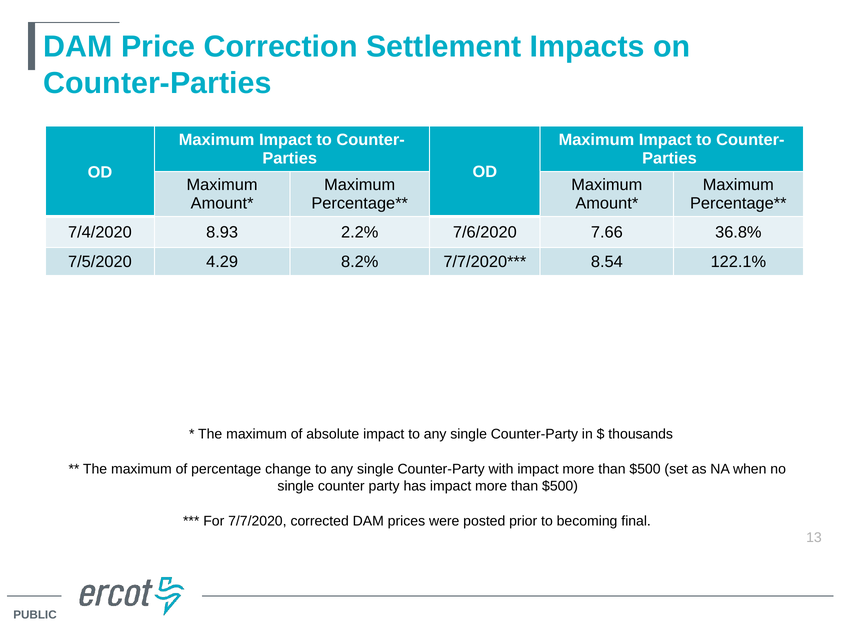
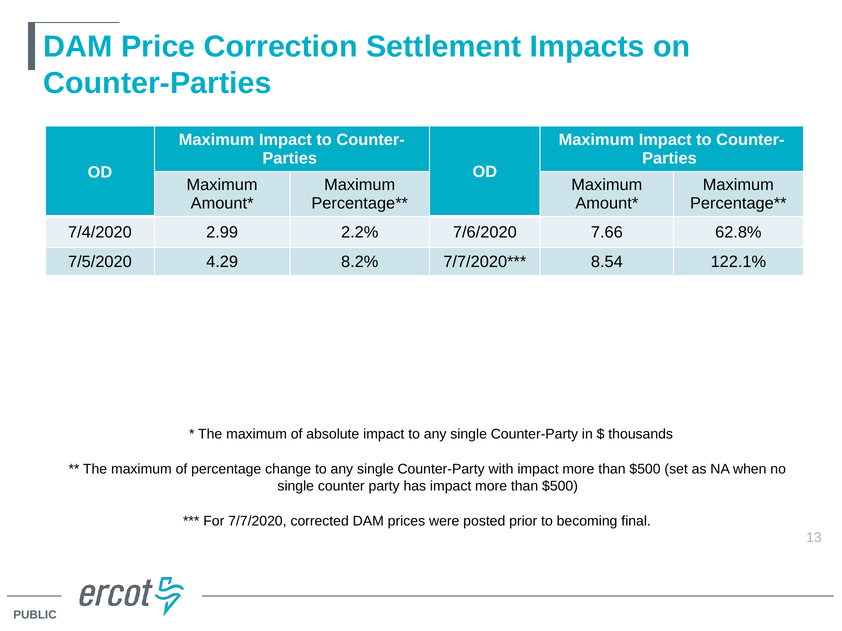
8.93: 8.93 -> 2.99 (222, 233)
36.8%: 36.8% -> 62.8% (738, 233)
